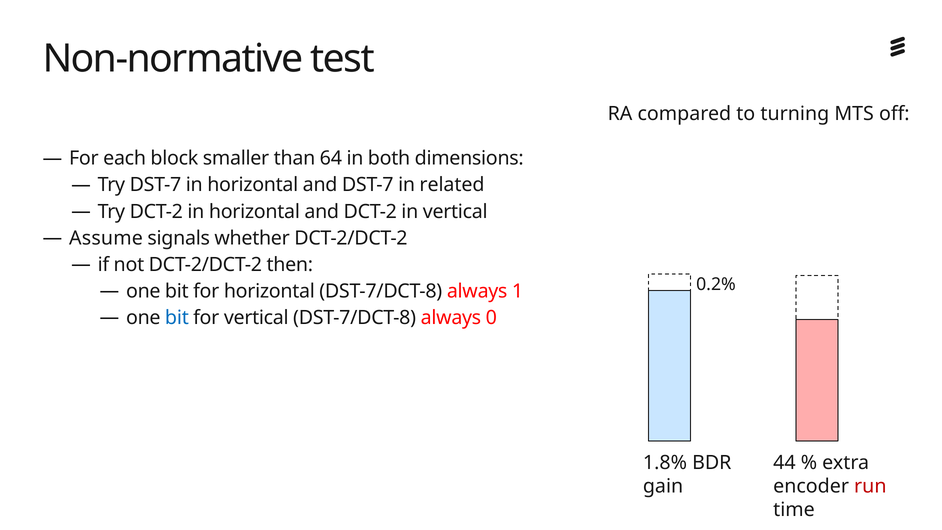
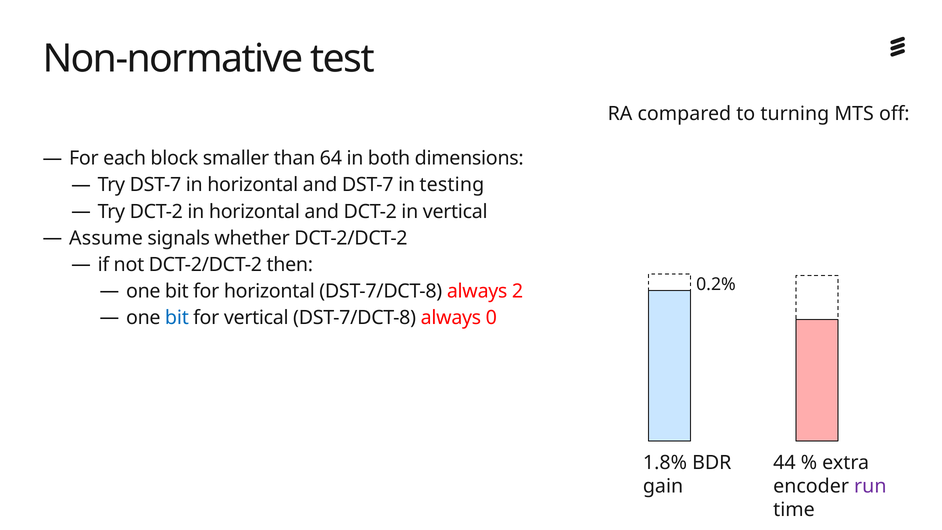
related: related -> testing (452, 185)
1: 1 -> 2 (518, 291)
run colour: red -> purple (870, 486)
